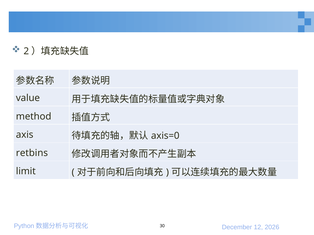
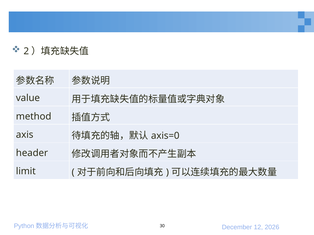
retbins: retbins -> header (32, 153)
